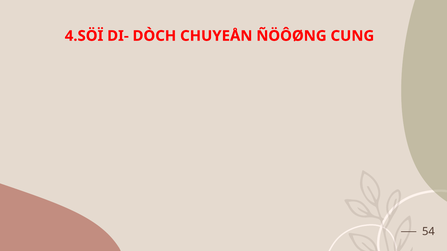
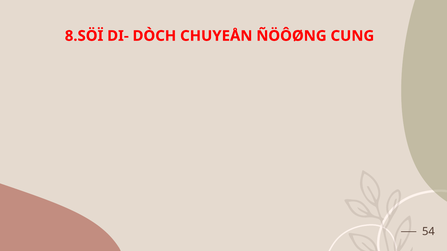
4.SÖÏ: 4.SÖÏ -> 8.SÖÏ (84, 36)
